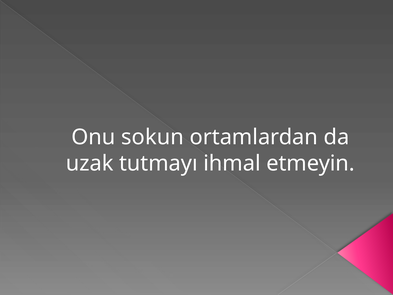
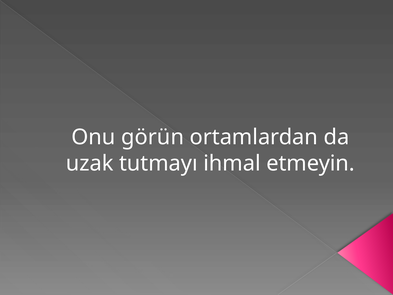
sokun: sokun -> görün (153, 137)
